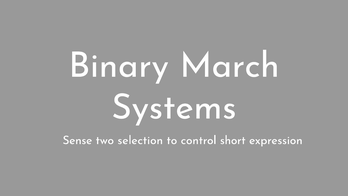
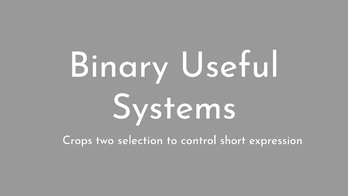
March: March -> Useful (229, 65)
Sense: Sense -> Crops (77, 140)
